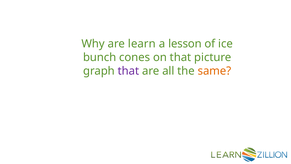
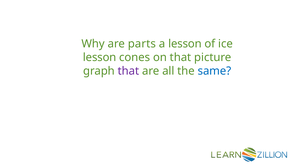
learn: learn -> parts (142, 44)
bunch: bunch -> lesson (100, 57)
same colour: orange -> blue (214, 71)
